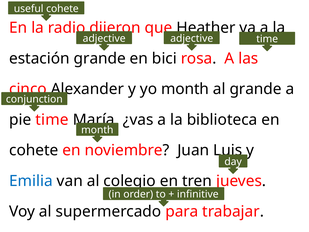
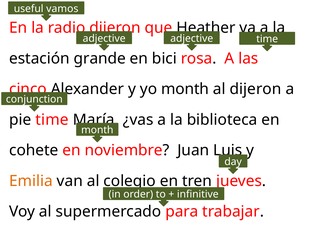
useful cohete: cohete -> vamos (62, 9)
al grande: grande -> dijeron (255, 89)
Emilia colour: blue -> orange (31, 181)
